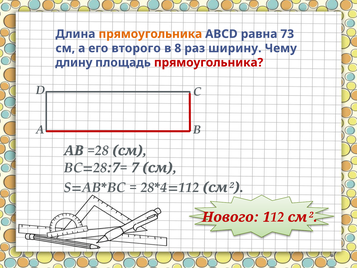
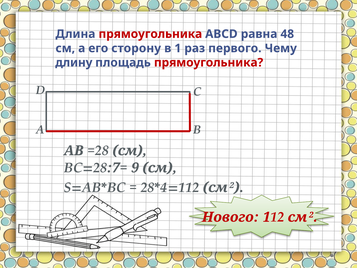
прямоугольника colour: orange -> red (150, 34)
73: 73 -> 48 (287, 34)
второго: второго -> сторону (136, 48)
8: 8 -> 1 (178, 48)
ширину: ширину -> первого (235, 48)
7: 7 -> 9 (135, 168)
